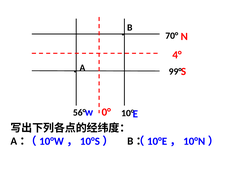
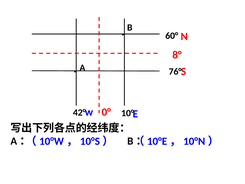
70°: 70° -> 60° (172, 36)
4°: 4° -> 8° (177, 55)
99°: 99° -> 76° (175, 71)
56°: 56° -> 42° (79, 112)
